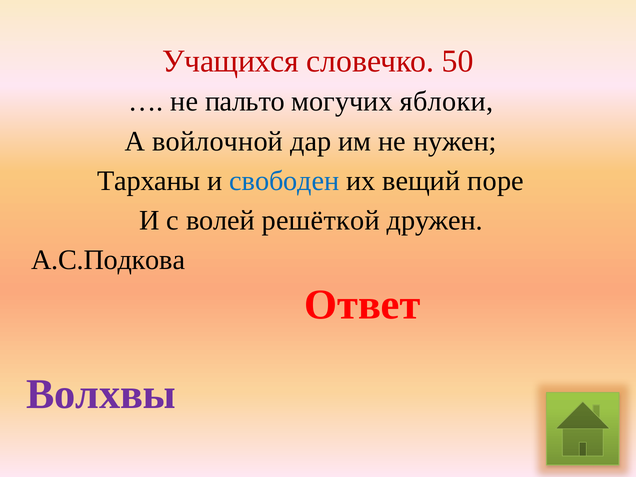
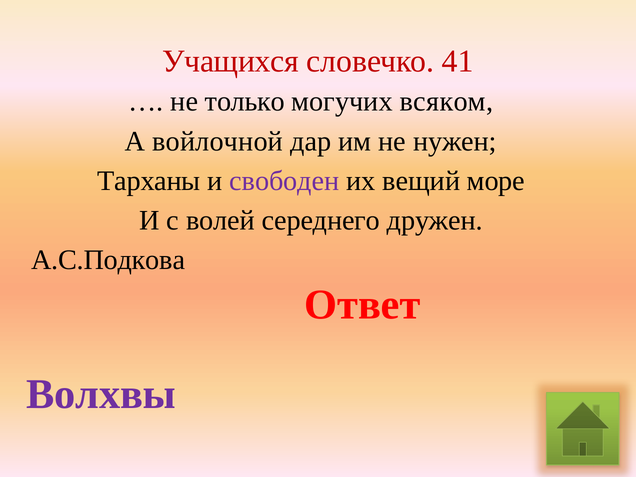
50: 50 -> 41 (458, 61)
пальто: пальто -> только (245, 102)
яблоки: яблоки -> всяком (447, 102)
свободен colour: blue -> purple (284, 181)
поре: поре -> море (496, 181)
решёткой: решёткой -> середнего (321, 220)
